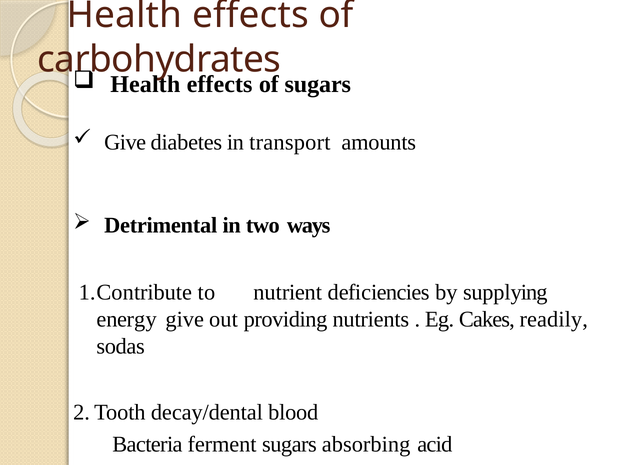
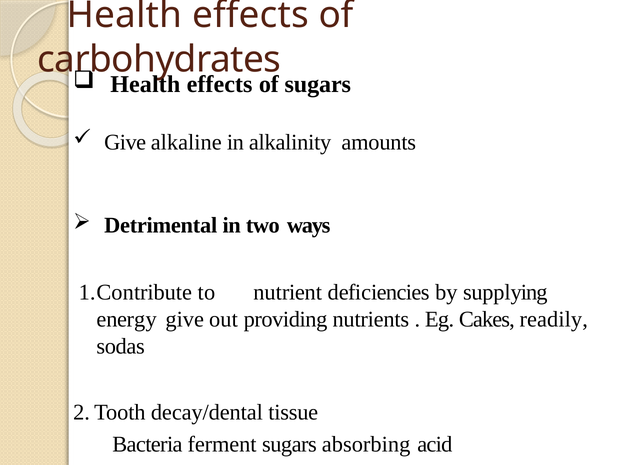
diabetes: diabetes -> alkaline (186, 143)
transport: transport -> alkalinity (290, 143)
blood: blood -> tissue (293, 412)
